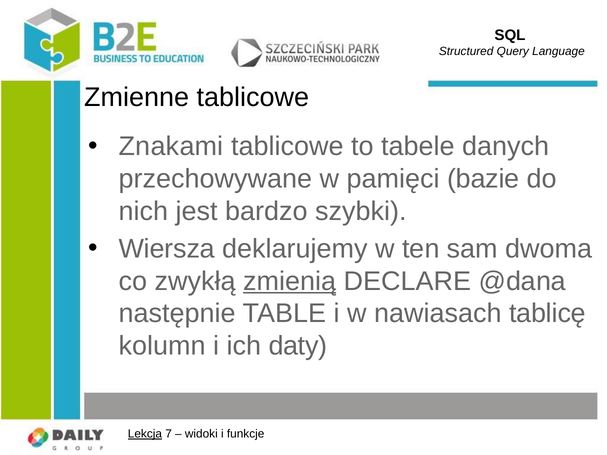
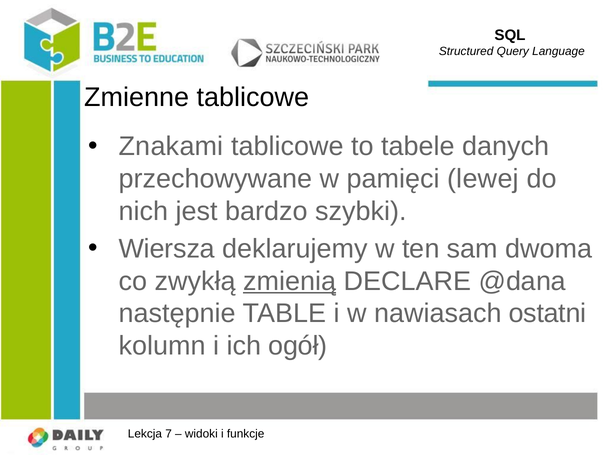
bazie: bazie -> lewej (483, 179)
tablicę: tablicę -> ostatni (548, 314)
daty: daty -> ogół (298, 346)
Lekcja underline: present -> none (145, 434)
